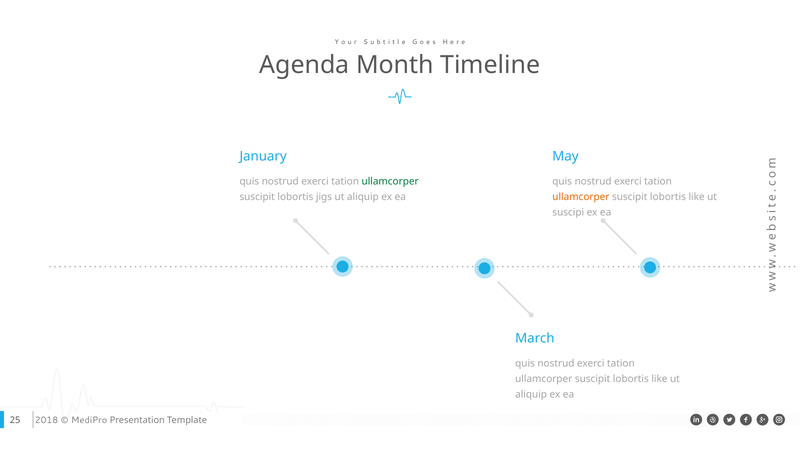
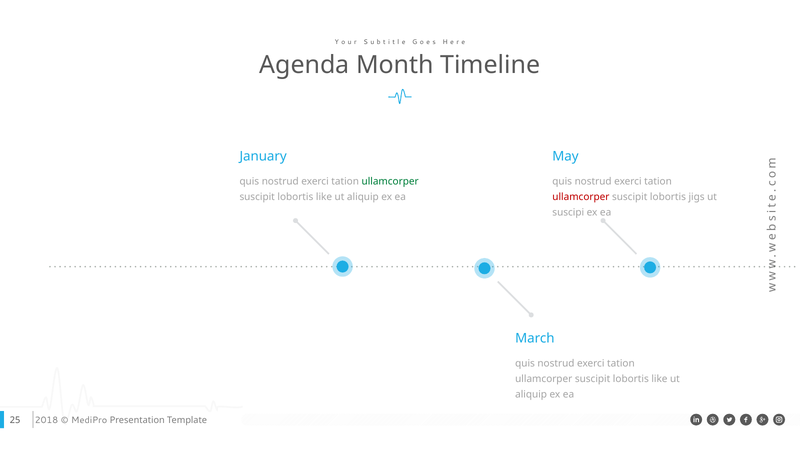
jigs: jigs -> like (324, 197)
ullamcorper colour: orange -> red (581, 197)
like: like -> jigs (697, 197)
